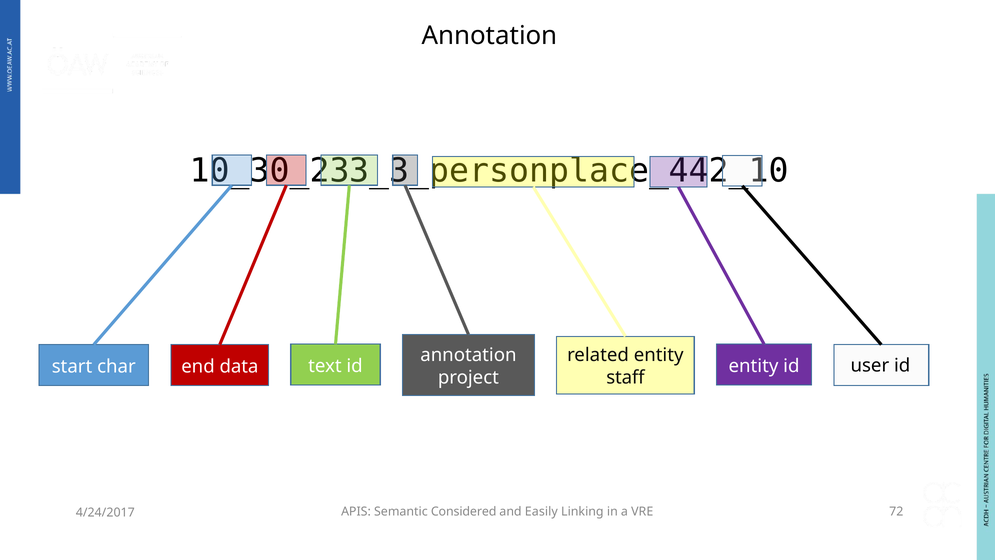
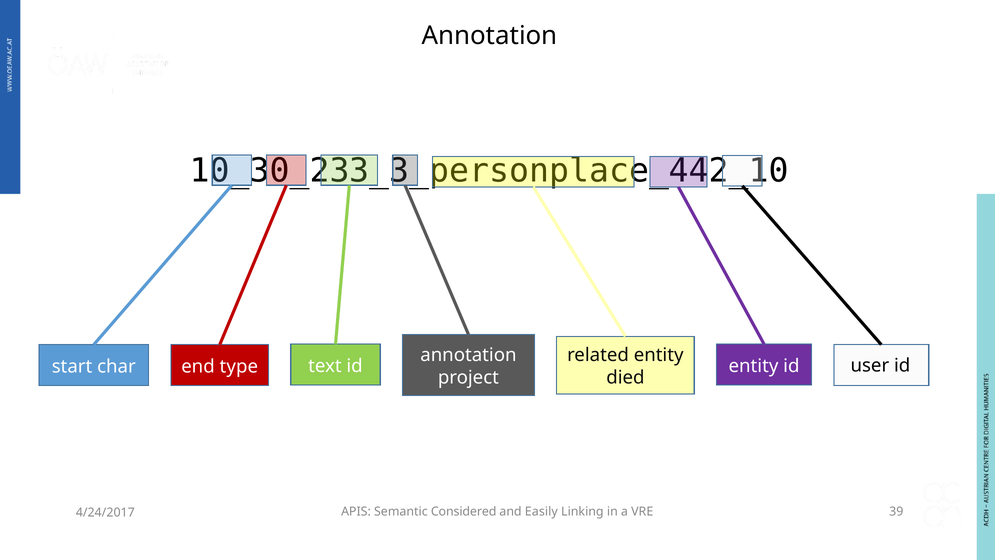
data: data -> type (239, 366)
staff: staff -> died (625, 377)
72: 72 -> 39 (896, 512)
